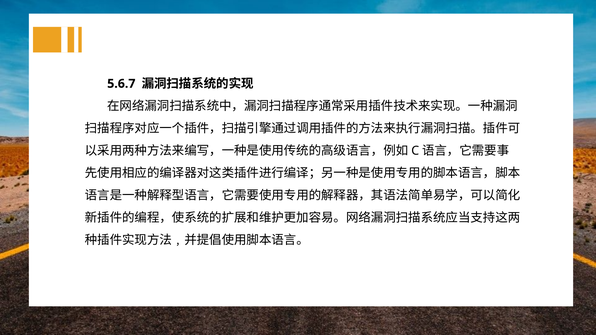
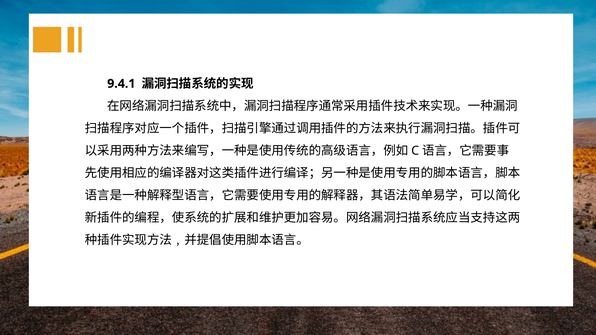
5.6.7: 5.6.7 -> 9.4.1 (121, 84)
